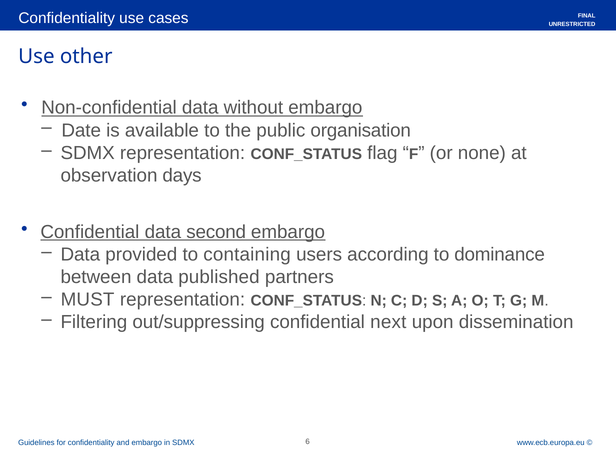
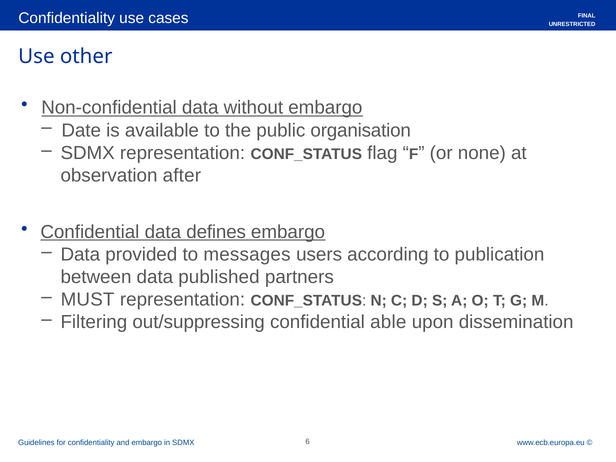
days: days -> after (182, 176)
second: second -> defines (216, 232)
containing: containing -> messages (247, 255)
dominance: dominance -> publication (499, 255)
next: next -> able (388, 322)
